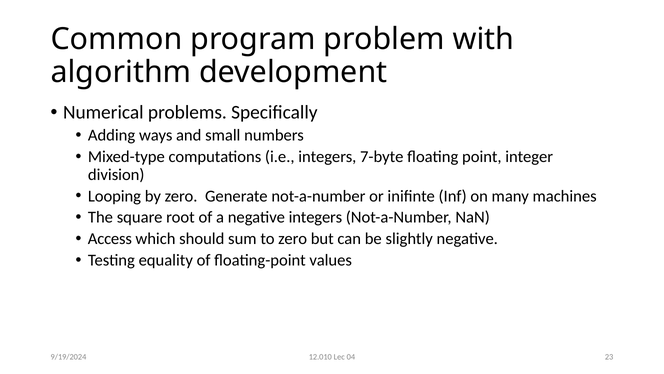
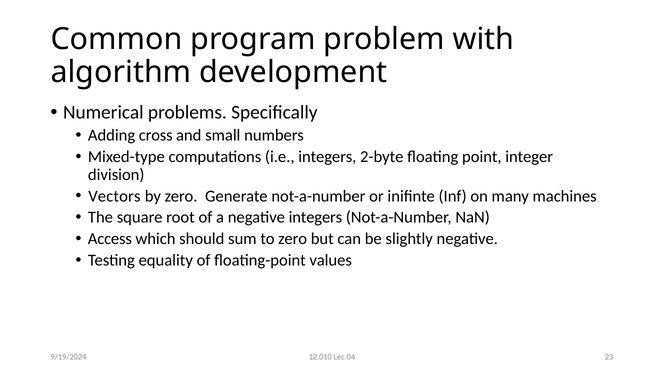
ways: ways -> cross (156, 135)
7-byte: 7-byte -> 2-byte (382, 156)
Looping: Looping -> Vectors (114, 196)
